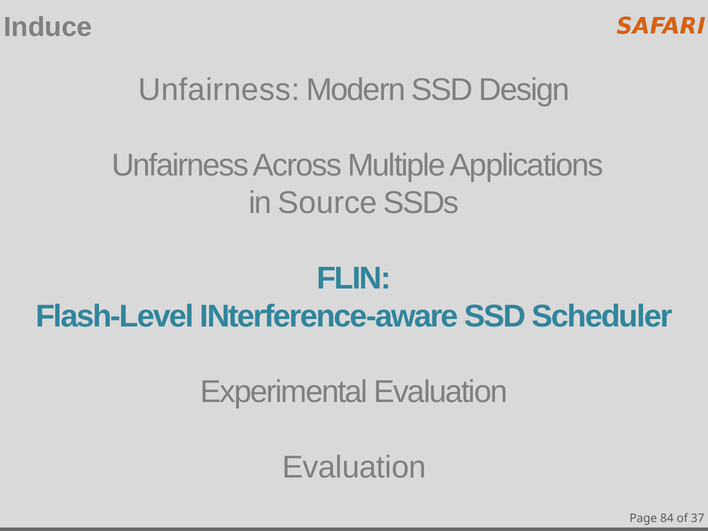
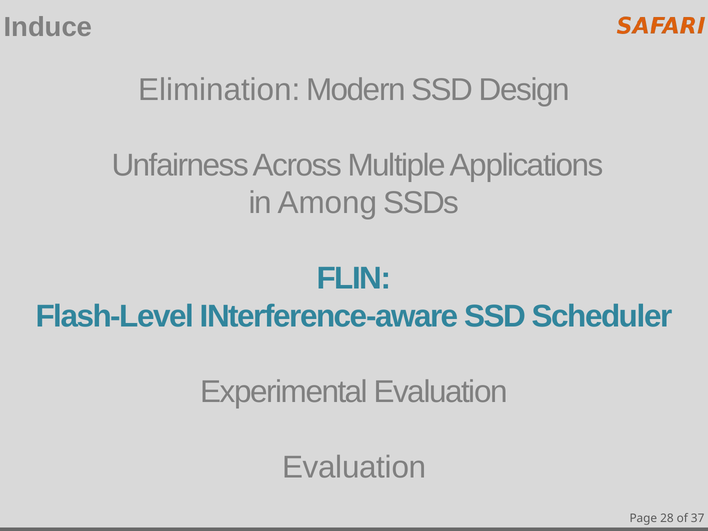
Unfairness: Unfairness -> Elimination (219, 90)
Source: Source -> Among (327, 203)
84: 84 -> 28 (667, 518)
